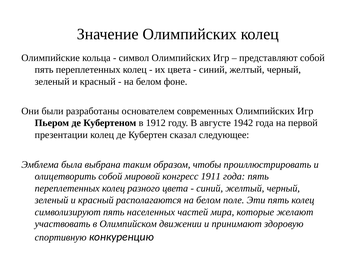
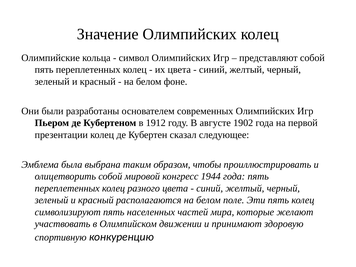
1942: 1942 -> 1902 (243, 123)
1911: 1911 -> 1944 (211, 176)
